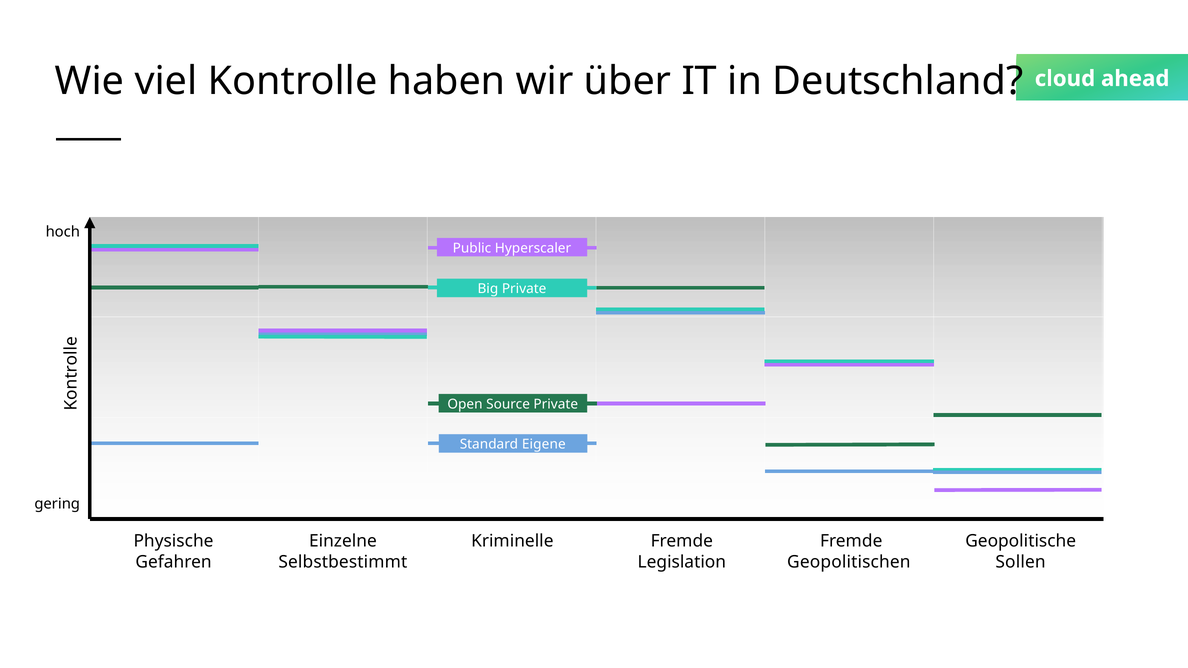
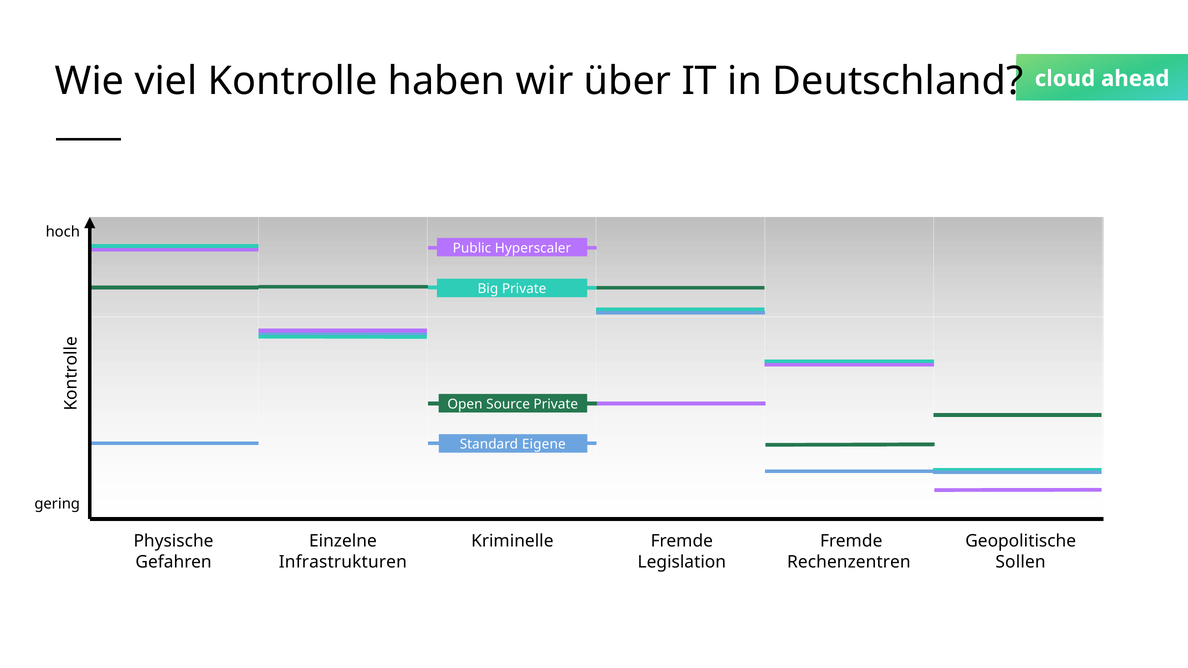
Selbstbestimmt: Selbstbestimmt -> Infrastrukturen (343, 562)
Geopolitischen: Geopolitischen -> Rechenzentren (849, 562)
